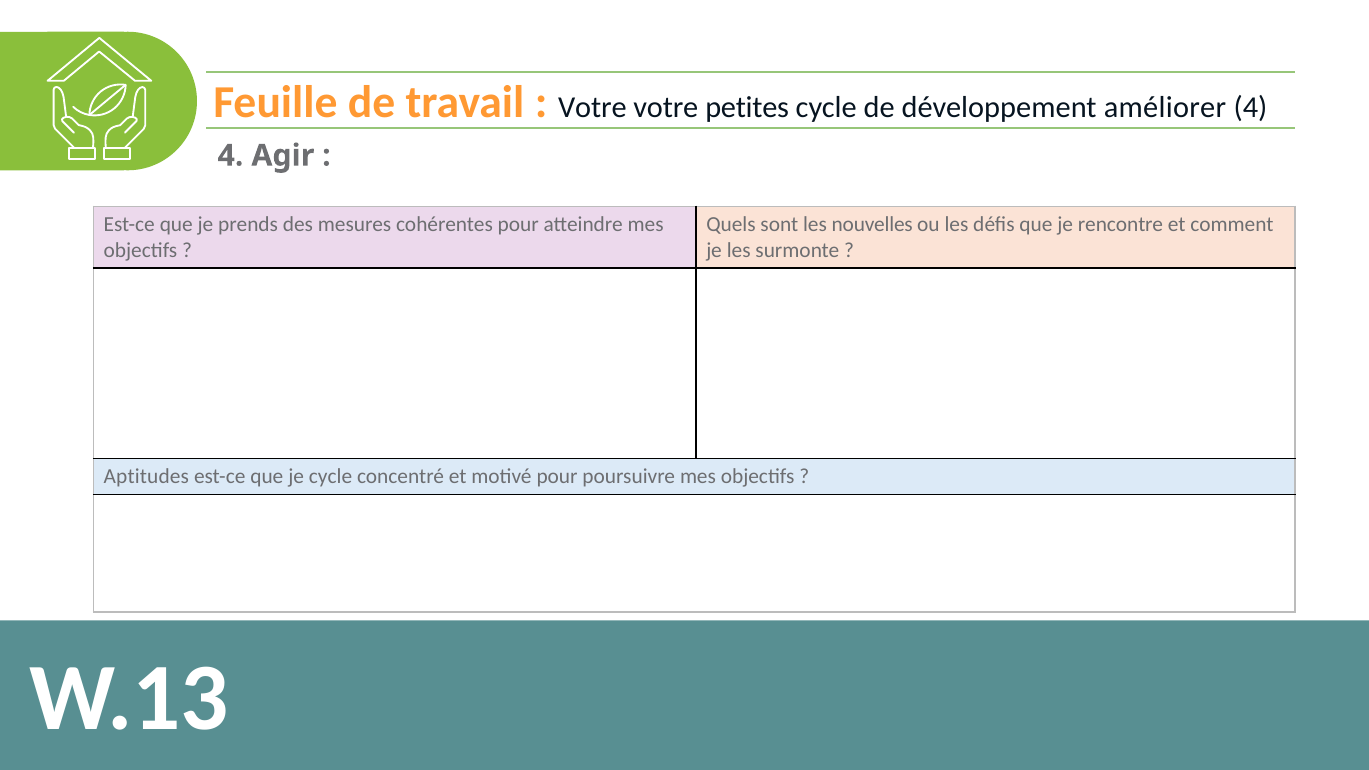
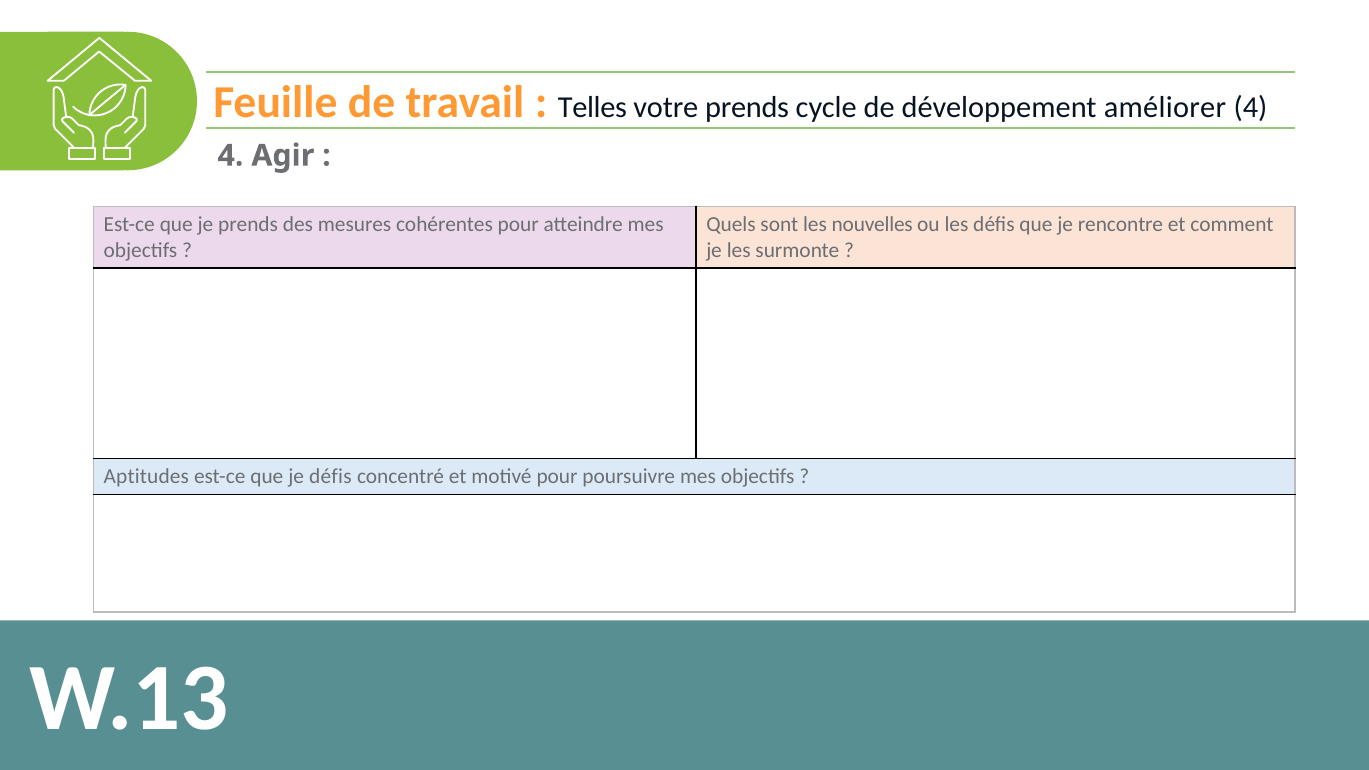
Votre: Votre -> Telles (592, 108)
votre petites: petites -> prends (747, 108)
je cycle: cycle -> défis (330, 477)
